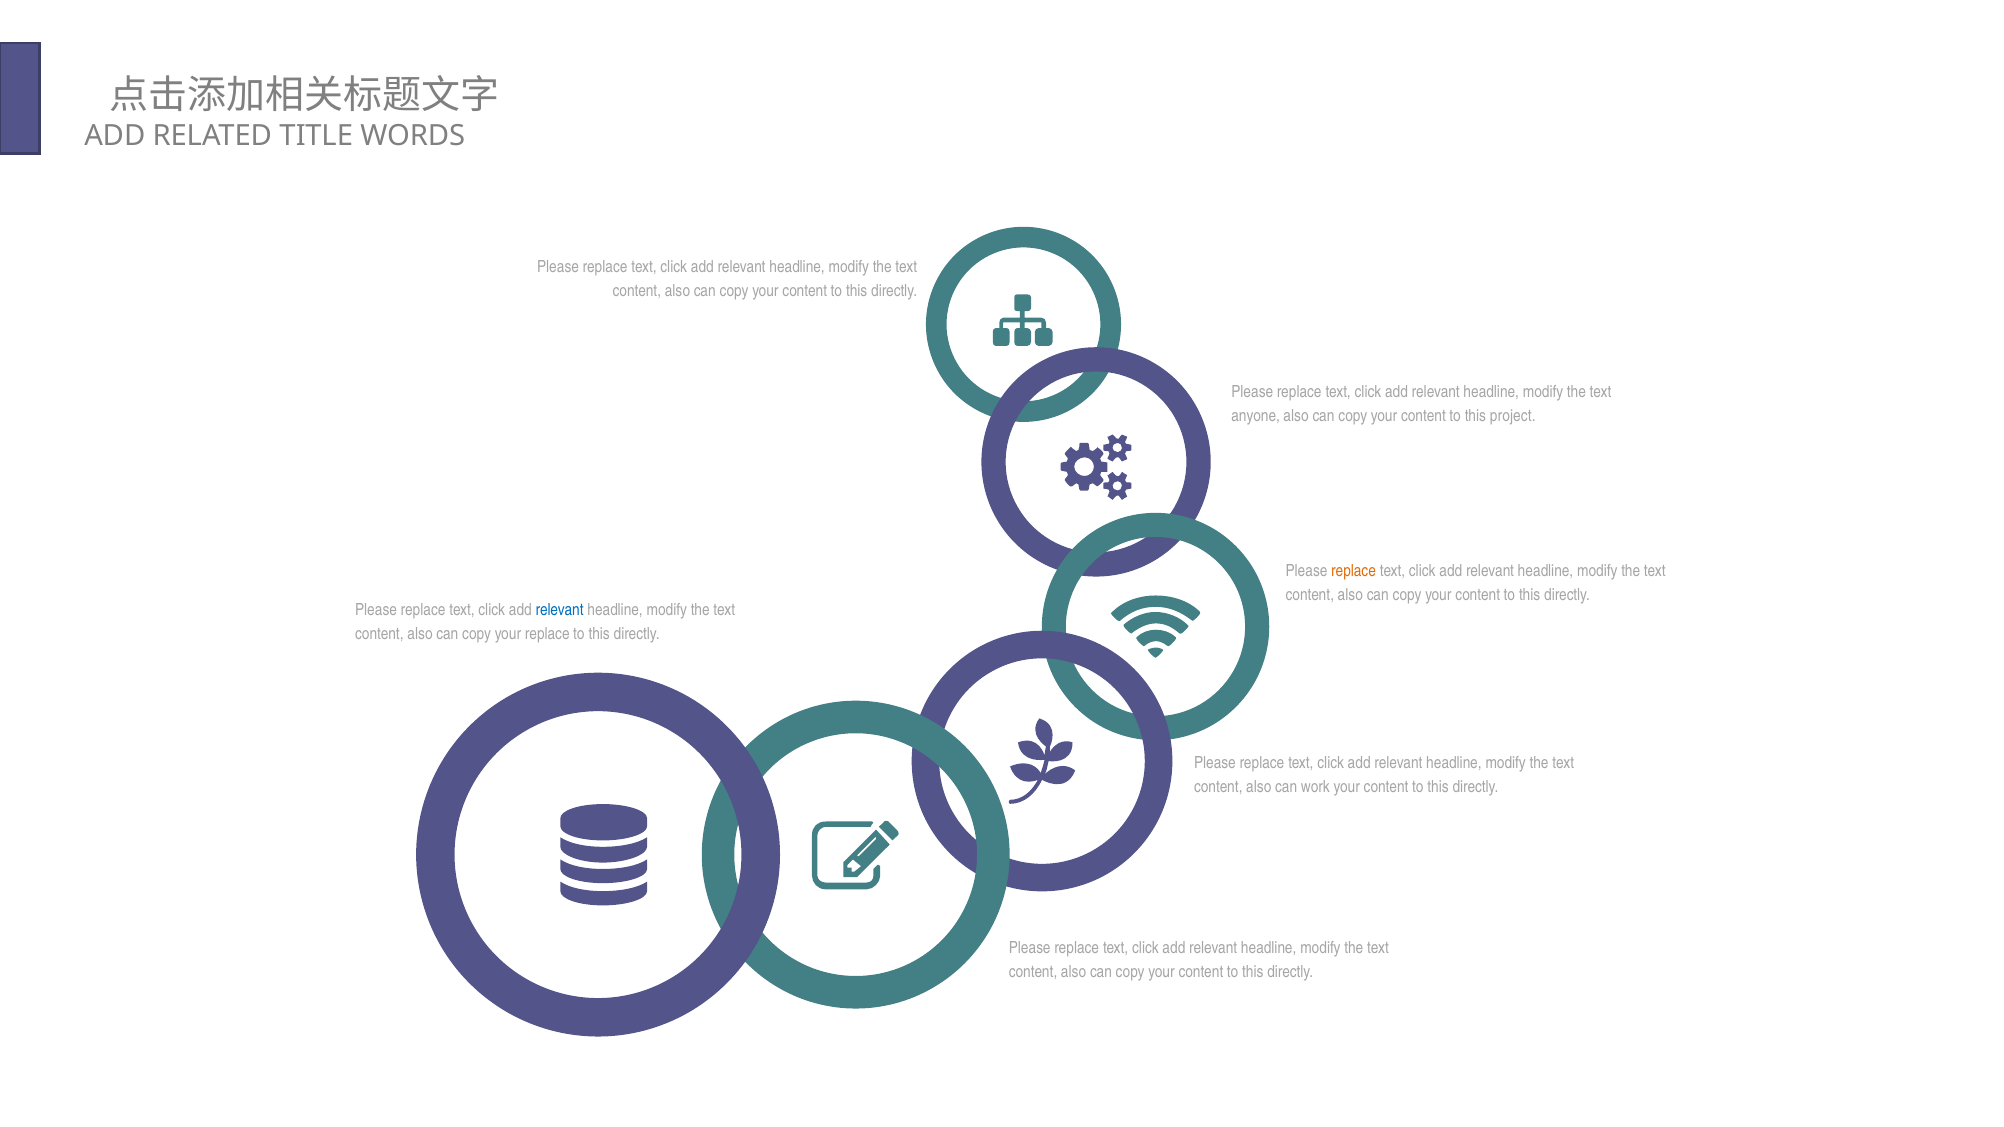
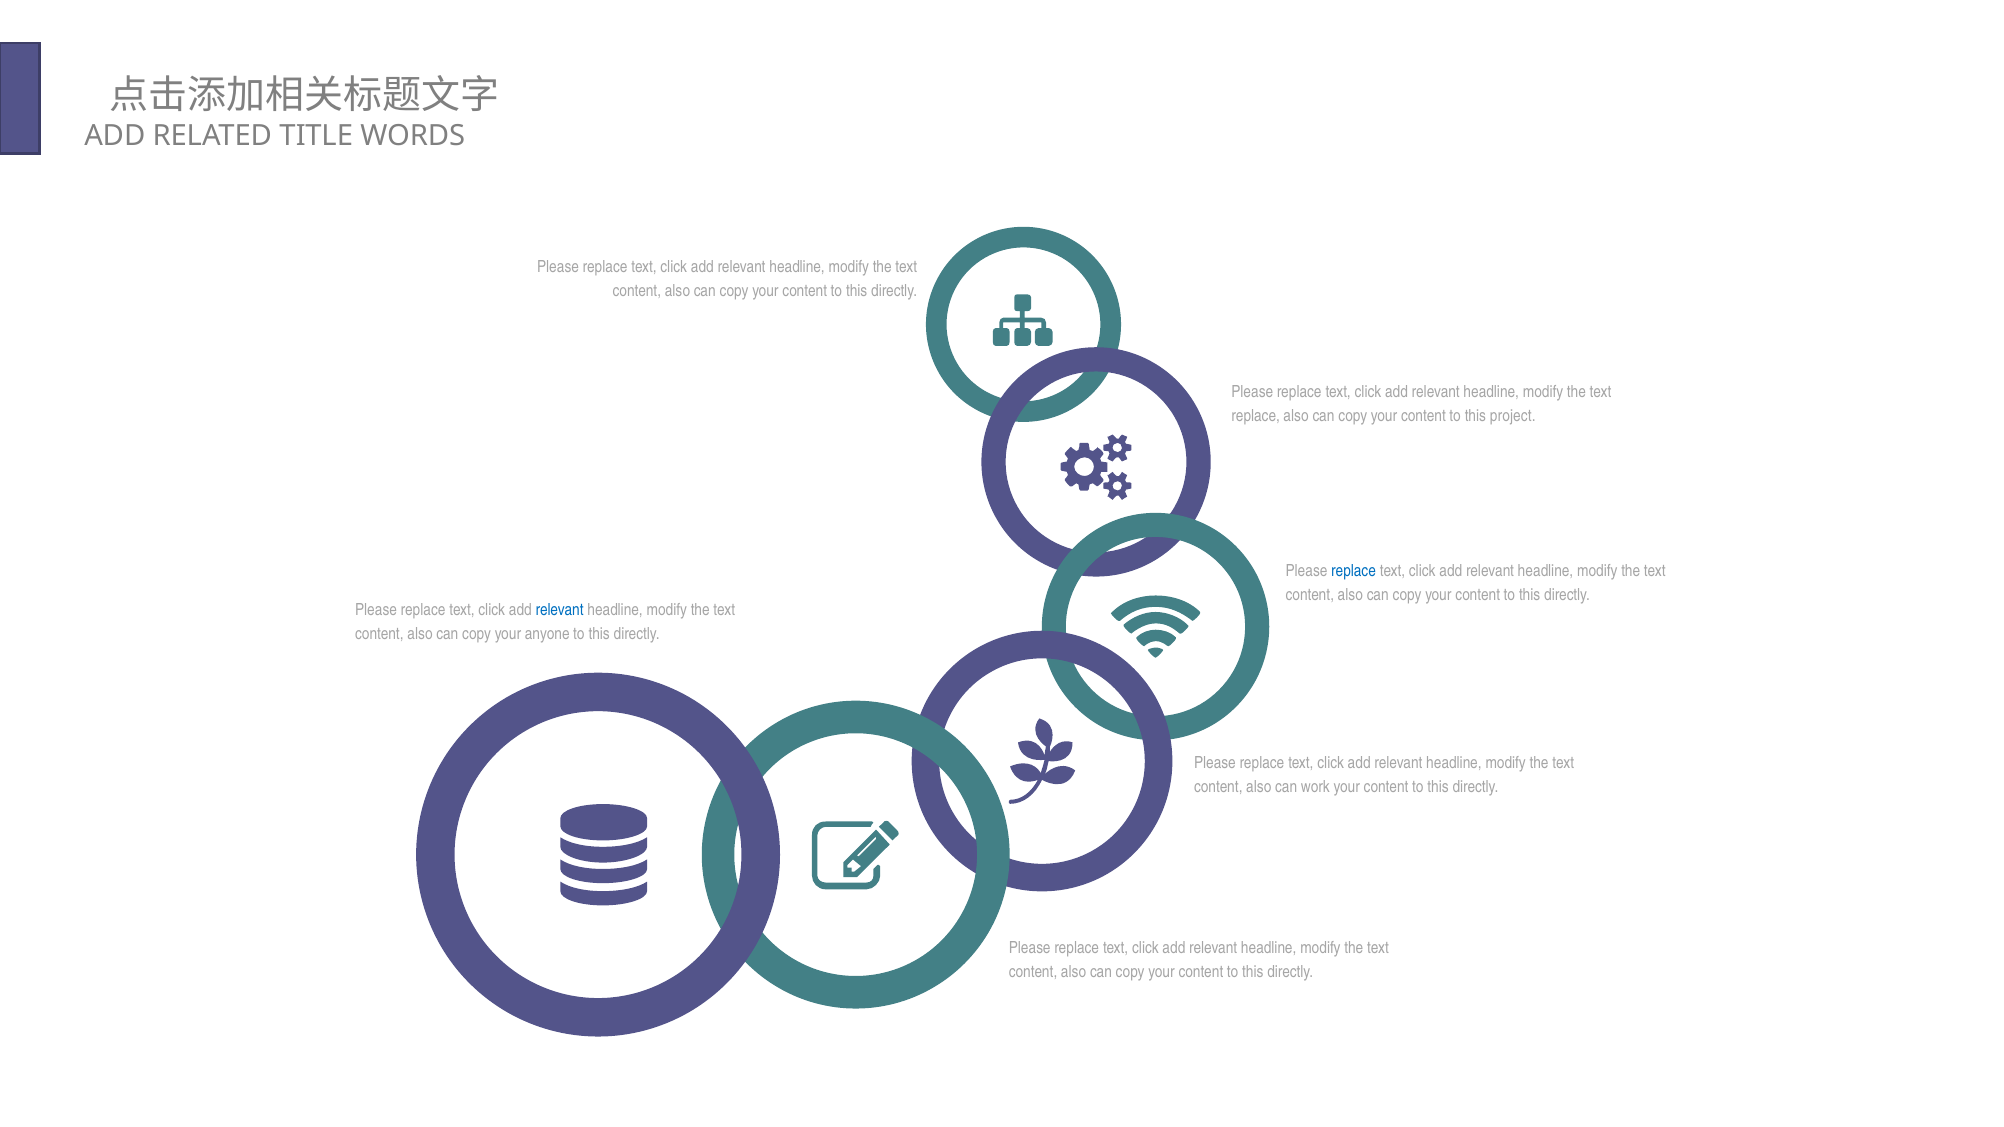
anyone: anyone -> replace (1256, 416)
replace colour: orange -> blue (1354, 571)
your replace: replace -> anyone (547, 634)
